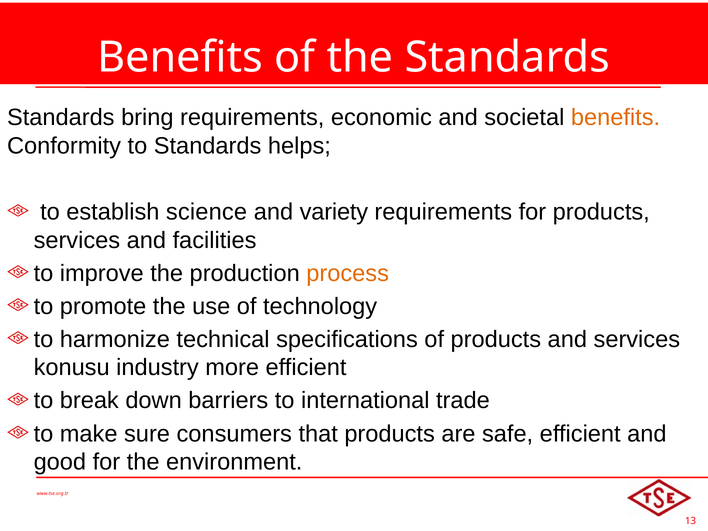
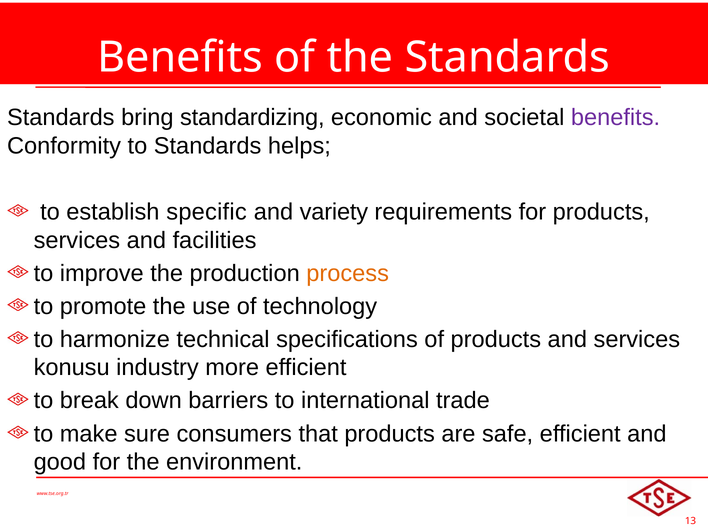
bring requirements: requirements -> standardizing (252, 118)
benefits colour: orange -> purple (616, 118)
science: science -> specific (207, 212)
